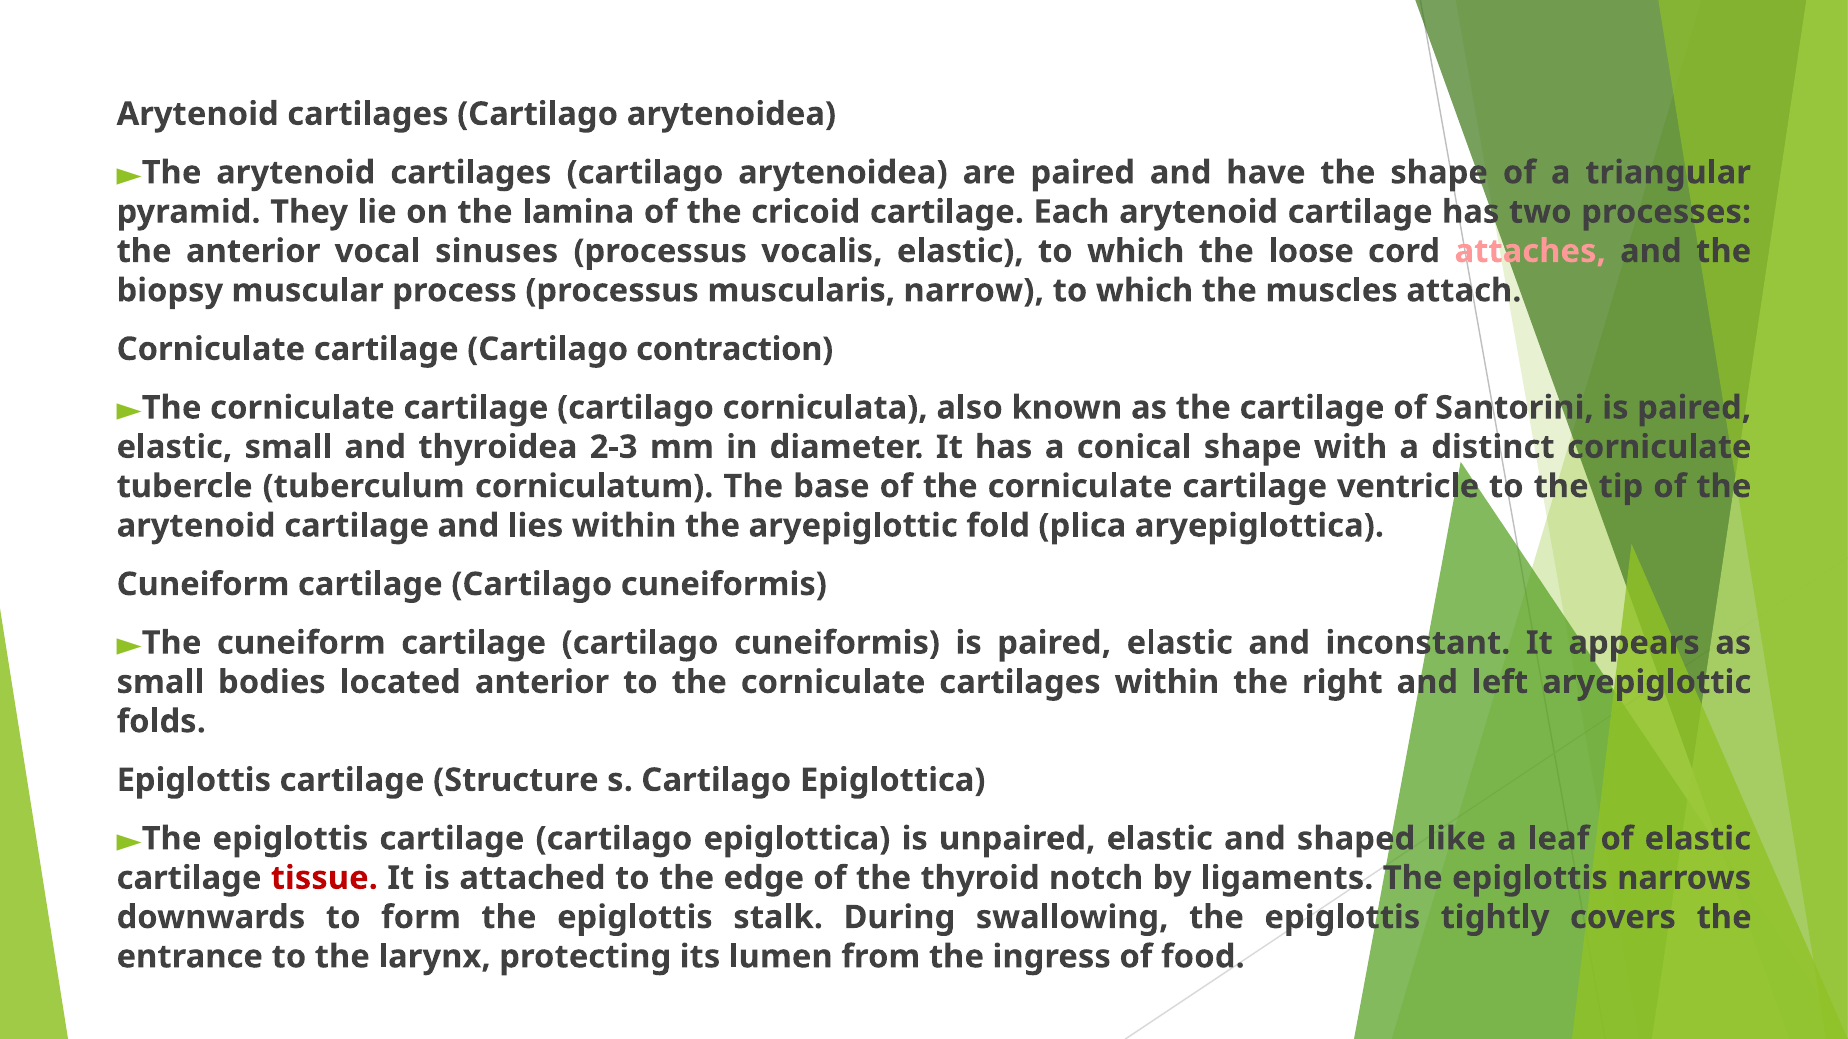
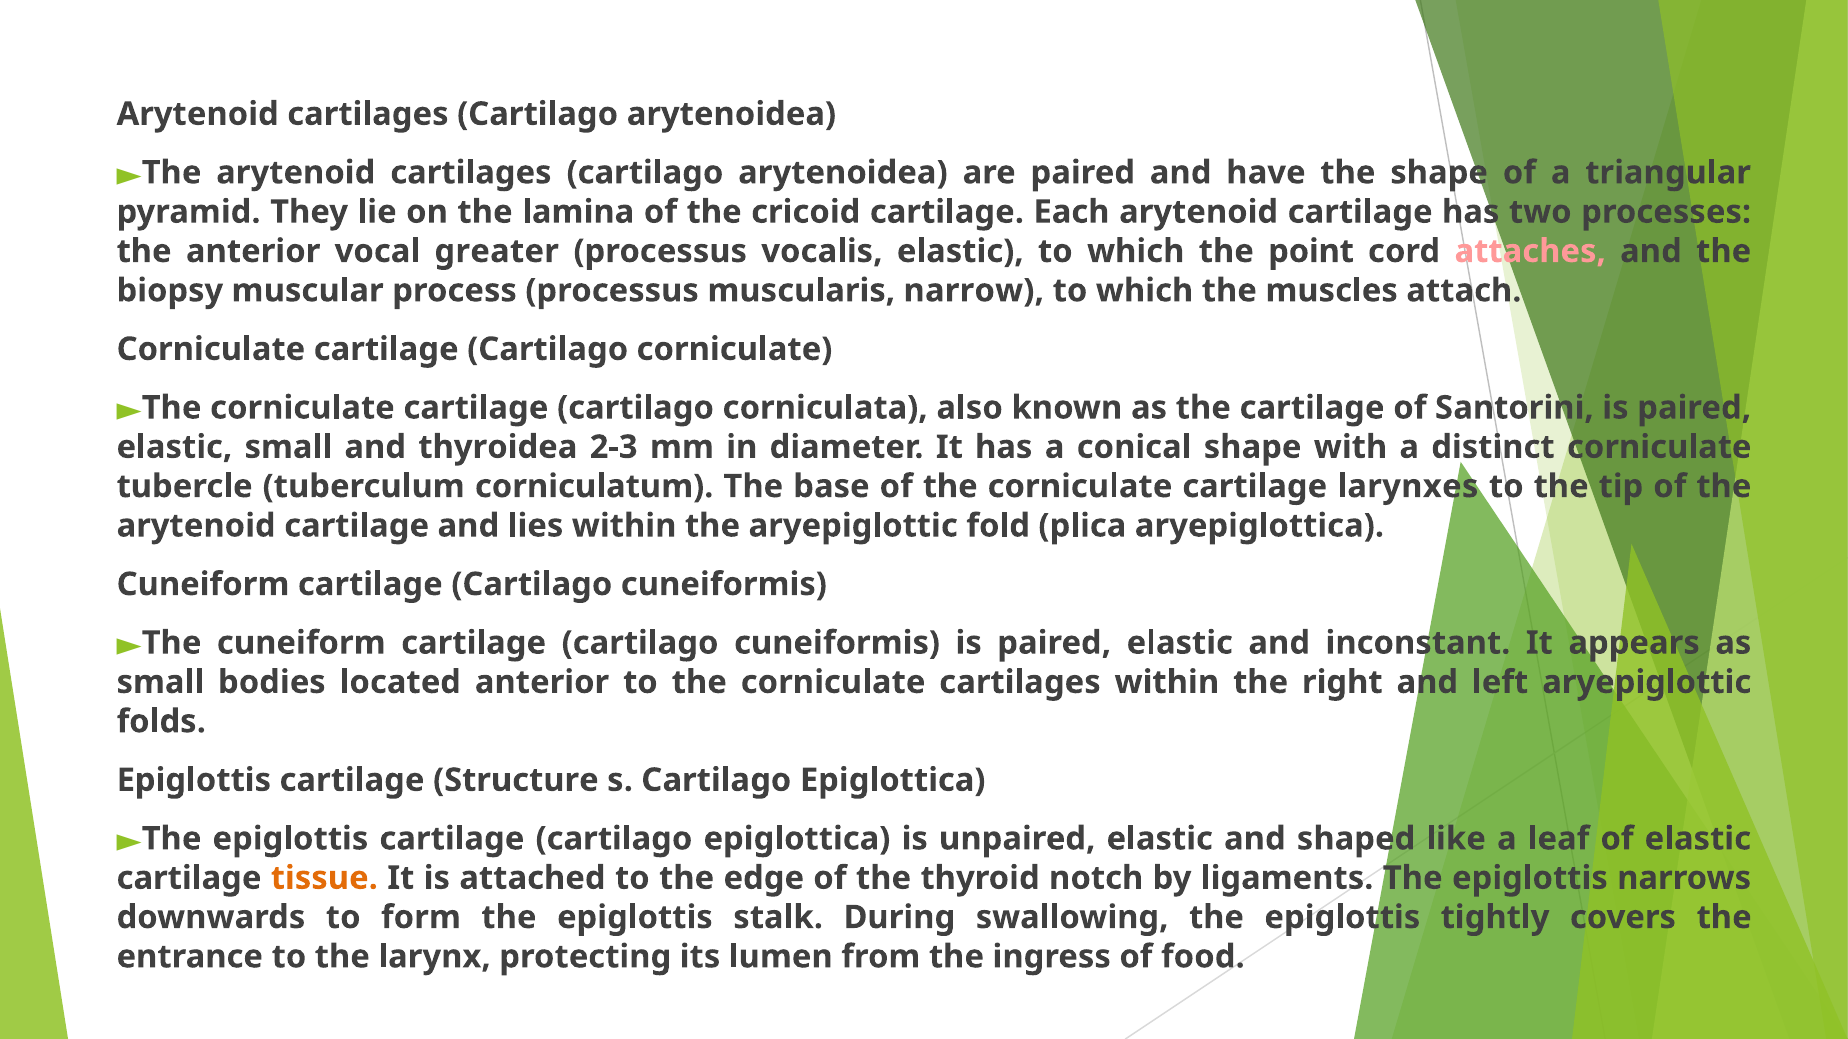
sinuses: sinuses -> greater (497, 251)
loose: loose -> point (1311, 251)
Cartilago contraction: contraction -> corniculate (734, 349)
ventricle: ventricle -> larynxes (1408, 487)
tissue colour: red -> orange (324, 878)
